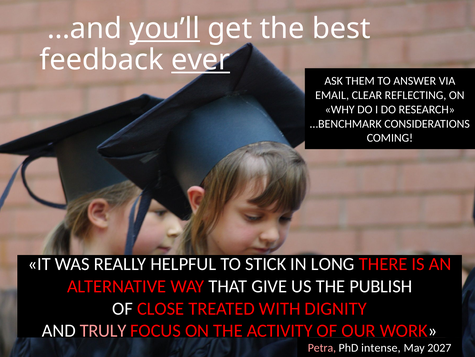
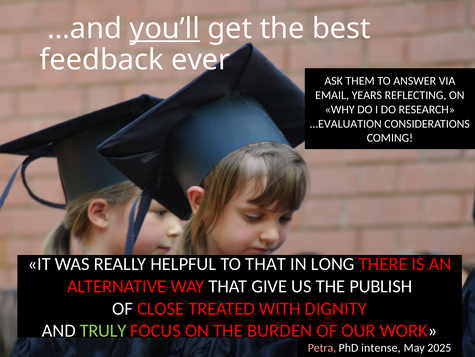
ever underline: present -> none (201, 60)
CLEAR: CLEAR -> YEARS (367, 95)
…BENCHMARK: …BENCHMARK -> …EVALUATION (346, 124)
TO STICK: STICK -> THAT (266, 264)
TRULY colour: pink -> light green (103, 330)
ACTIVITY: ACTIVITY -> BURDEN (280, 330)
2027: 2027 -> 2025 (439, 347)
